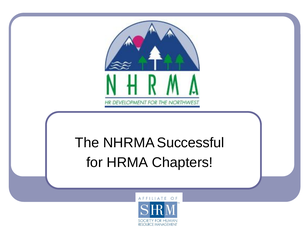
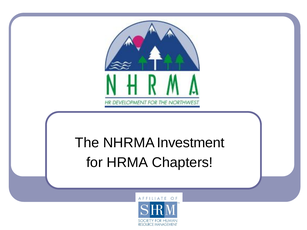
Successful: Successful -> Investment (191, 143)
